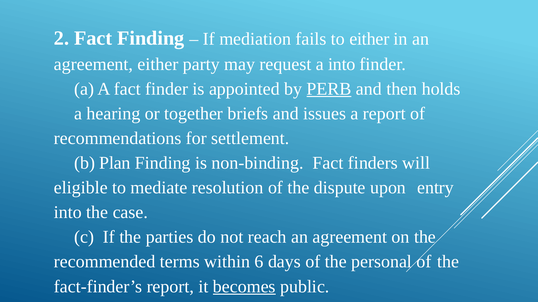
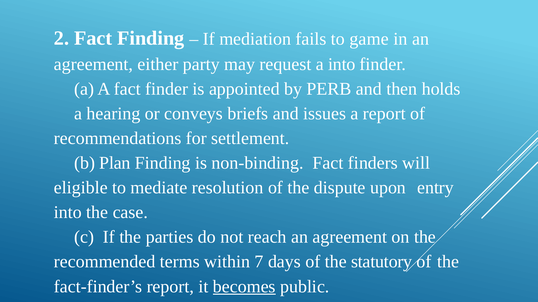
to either: either -> game (369, 39)
PERB underline: present -> none (329, 89)
together: together -> conveys (194, 114)
6: 6 -> 7 (259, 262)
personal: personal -> statutory (382, 262)
